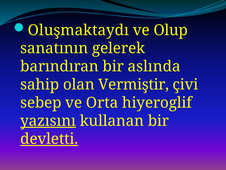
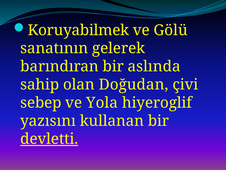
Oluşmaktaydı: Oluşmaktaydı -> Koruyabilmek (78, 30)
Olup: Olup -> Gölü (171, 30)
Vermiştir: Vermiştir -> Doğudan (134, 84)
Orta: Orta -> Yola (102, 102)
yazısını underline: present -> none (48, 121)
